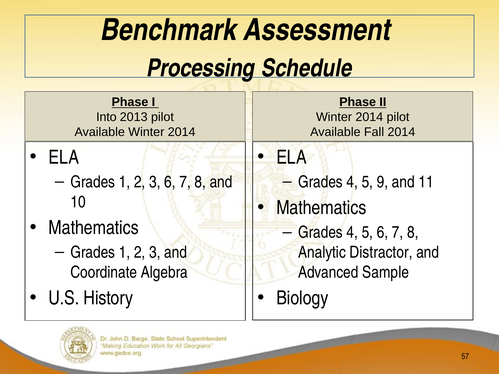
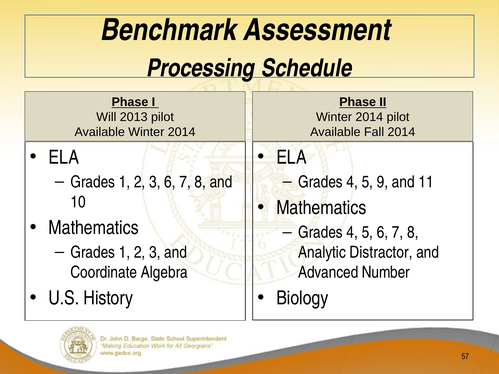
Into: Into -> Will (106, 117)
Sample: Sample -> Number (386, 273)
